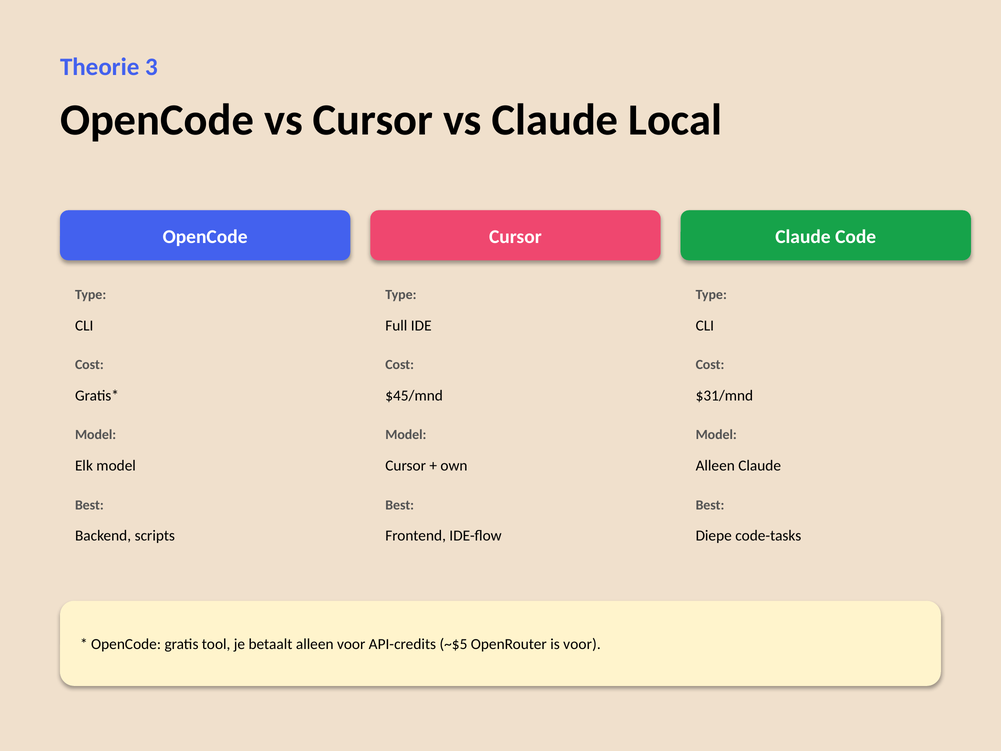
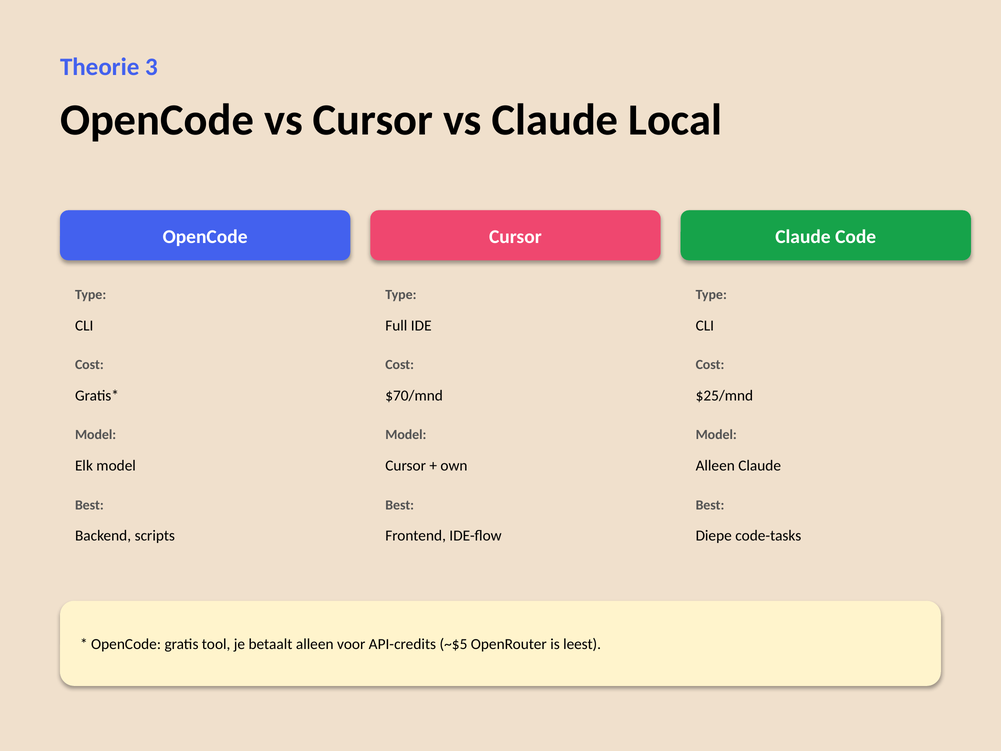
$45/mnd: $45/mnd -> $70/mnd (414, 396)
$31/mnd: $31/mnd -> $25/mnd (724, 396)
is voor: voor -> leest (582, 644)
